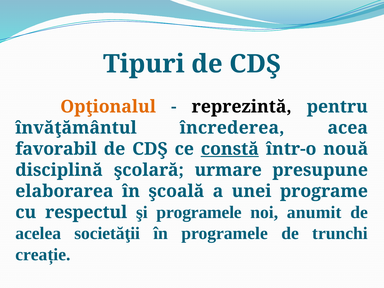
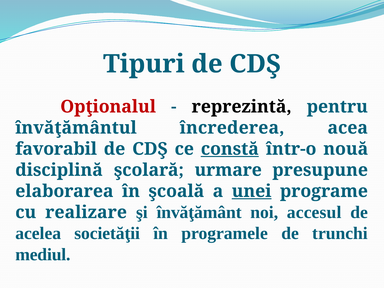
Opţionalul colour: orange -> red (108, 107)
unei underline: none -> present (252, 191)
respectul: respectul -> realizare (86, 212)
şi programele: programele -> învăţământ (199, 212)
anumit: anumit -> accesul (314, 212)
creație: creație -> mediul (43, 255)
